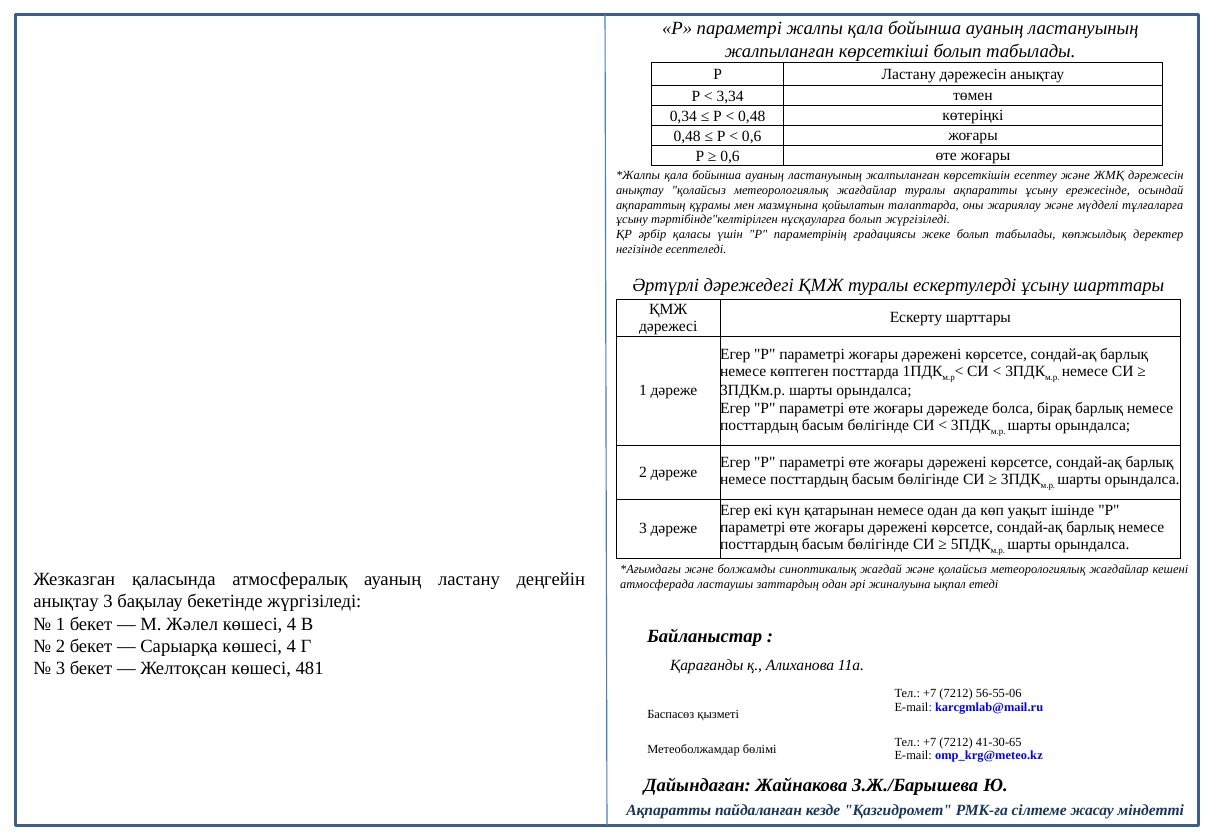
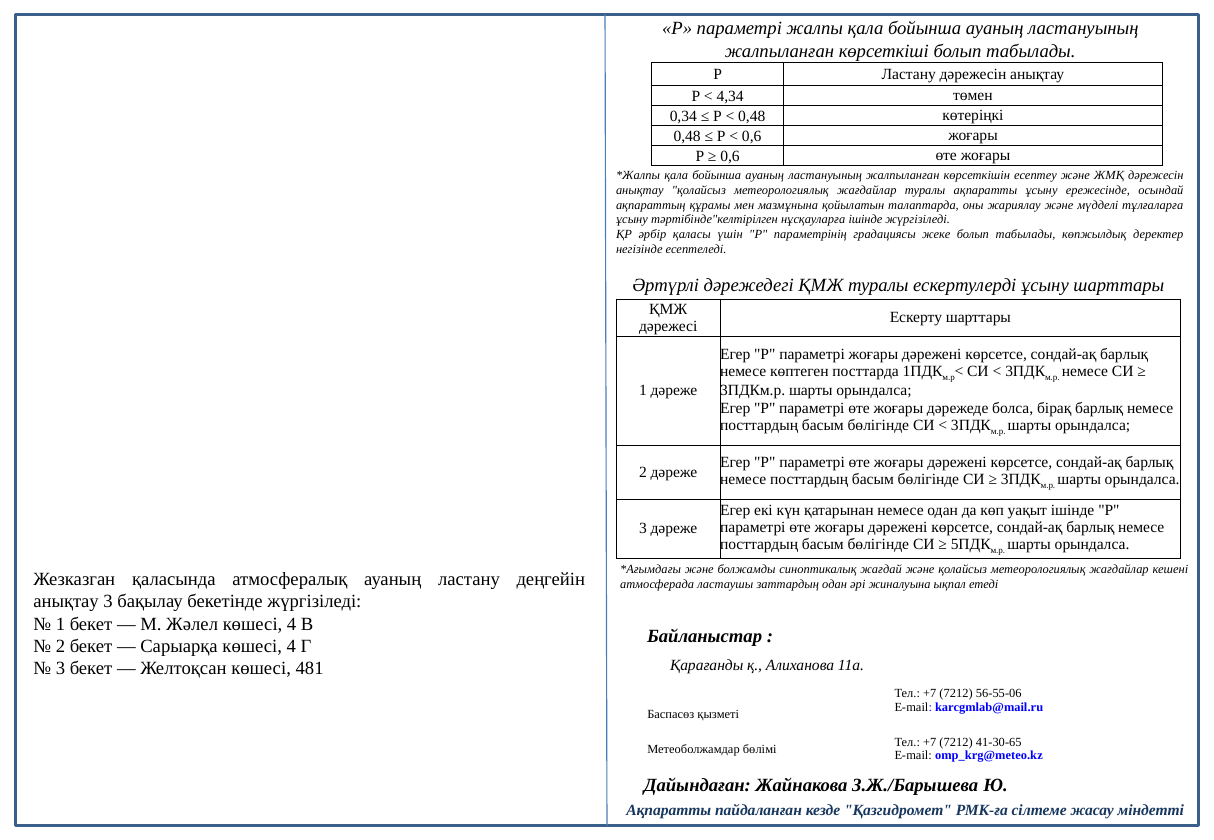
3,34: 3,34 -> 4,34 (730, 96)
нұсқауларға болып: болып -> ішінде (865, 220)
